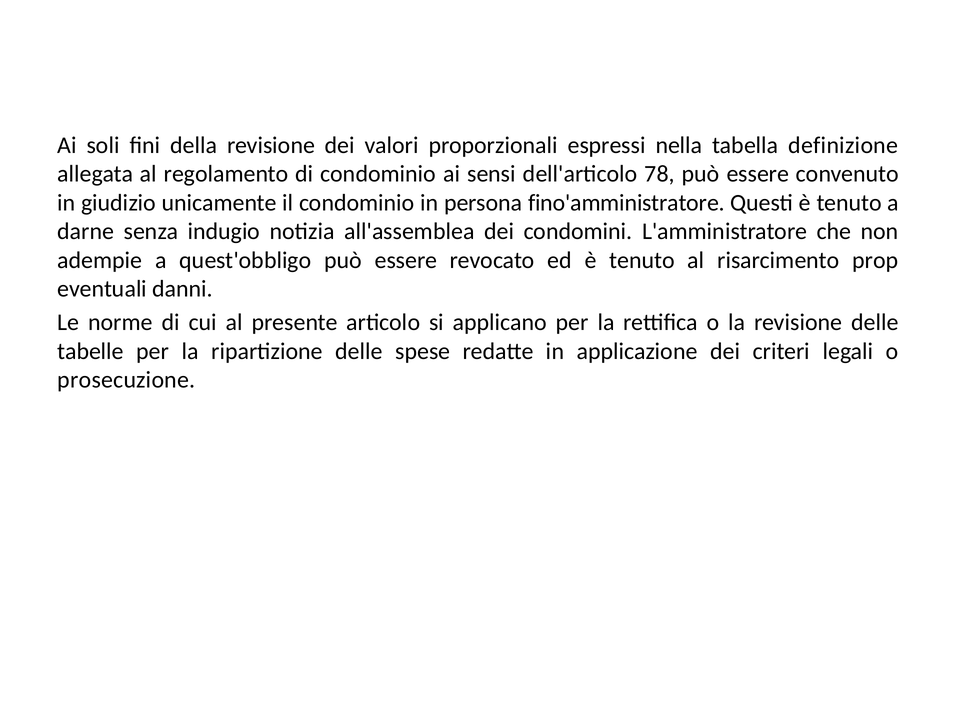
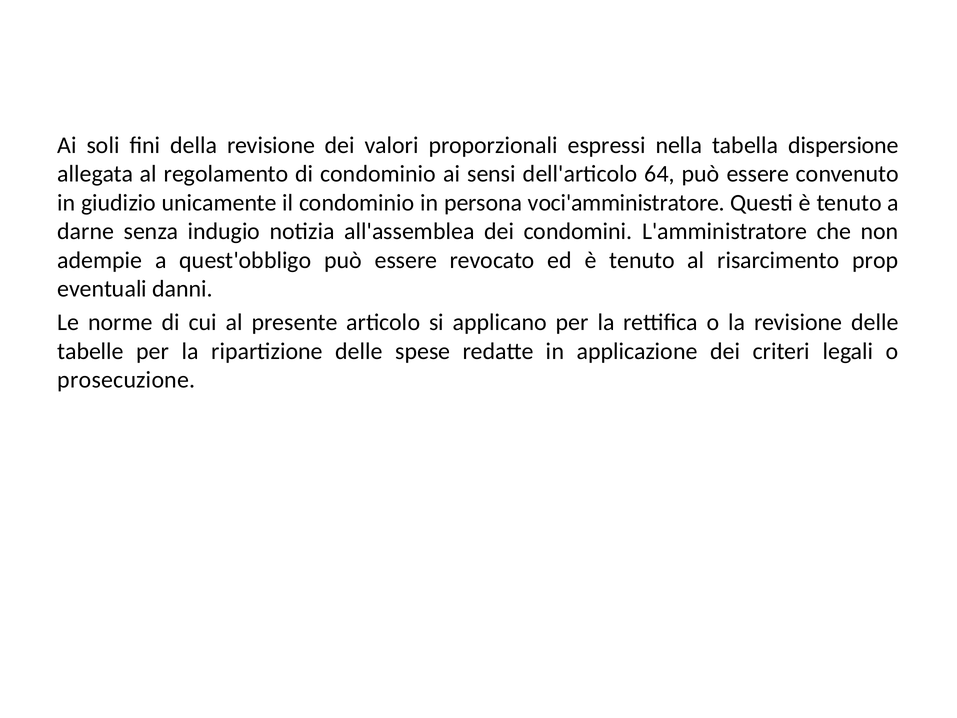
definizione: definizione -> dispersione (843, 145)
78: 78 -> 64 (660, 174)
fino'amministratore: fino'amministratore -> voci'amministratore (626, 203)
